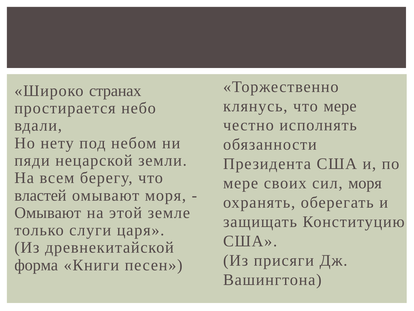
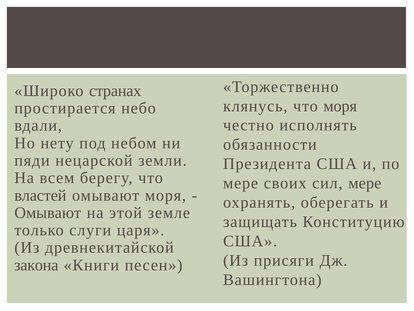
что мере: мере -> моря (340, 106)
сил моря: моря -> мере (365, 183)
форма: форма -> закона (36, 265)
